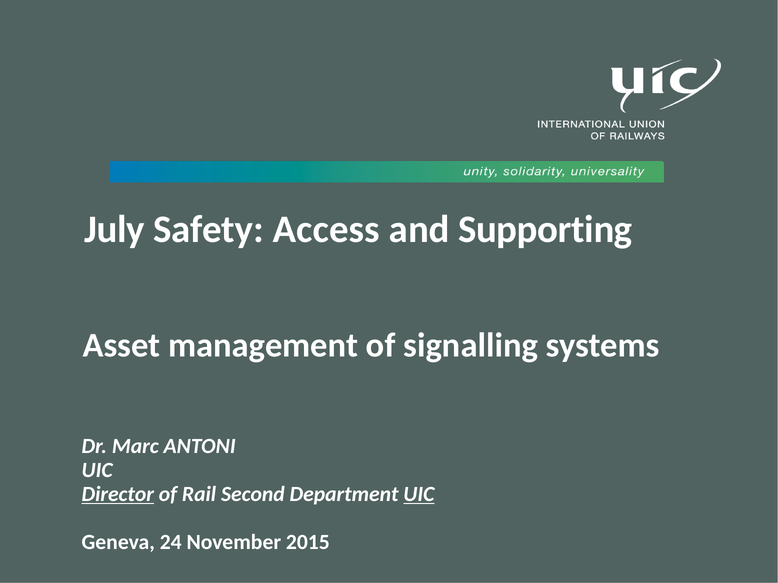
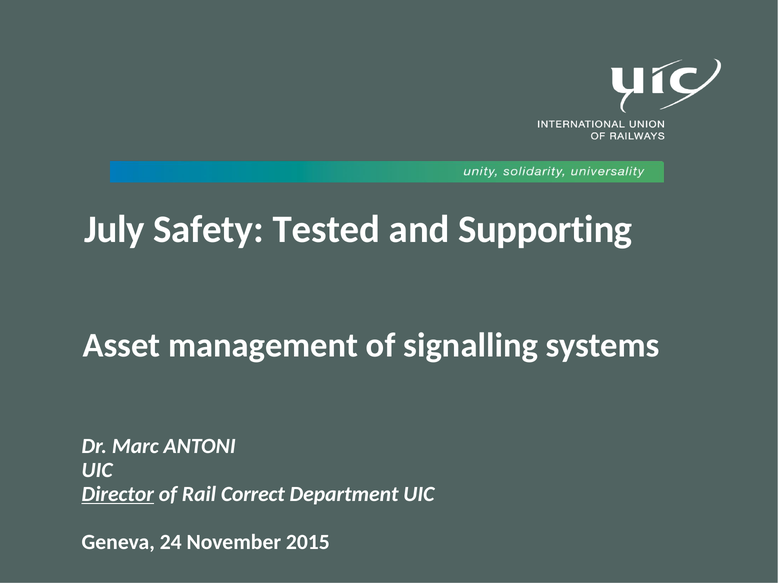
Access: Access -> Tested (326, 230)
Second: Second -> Correct (253, 495)
UIC underline: present -> none (419, 495)
